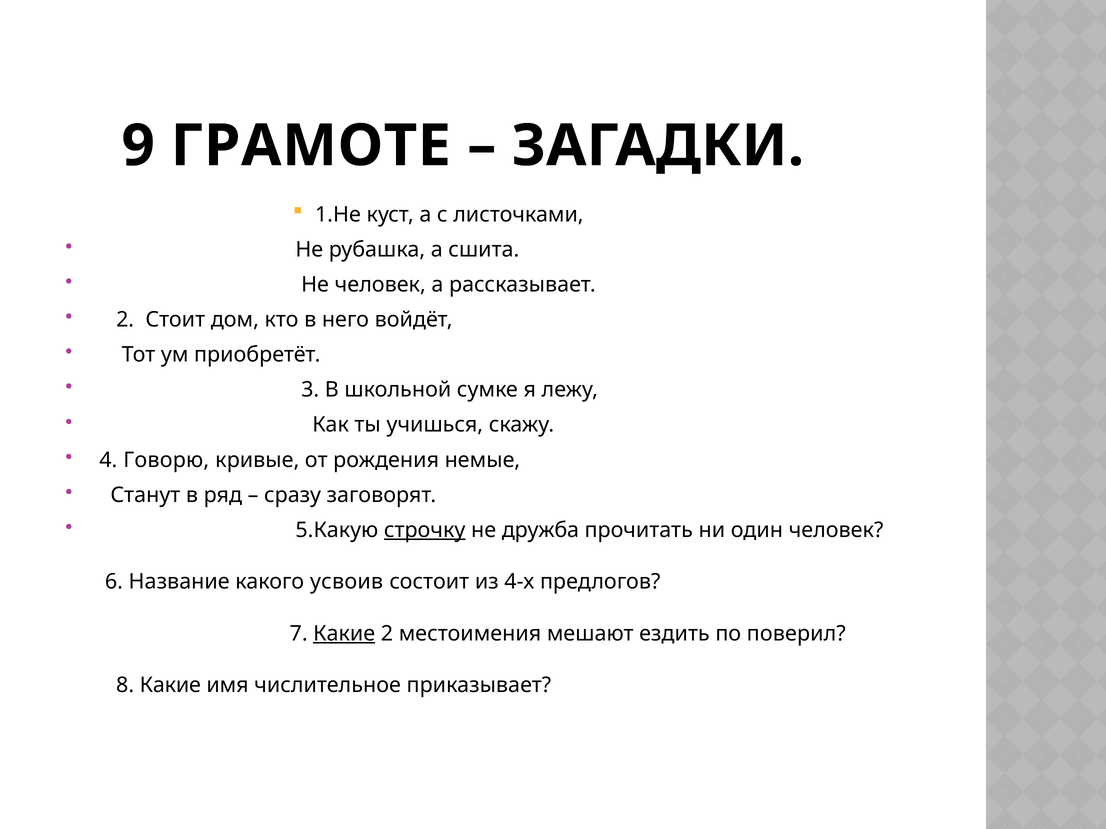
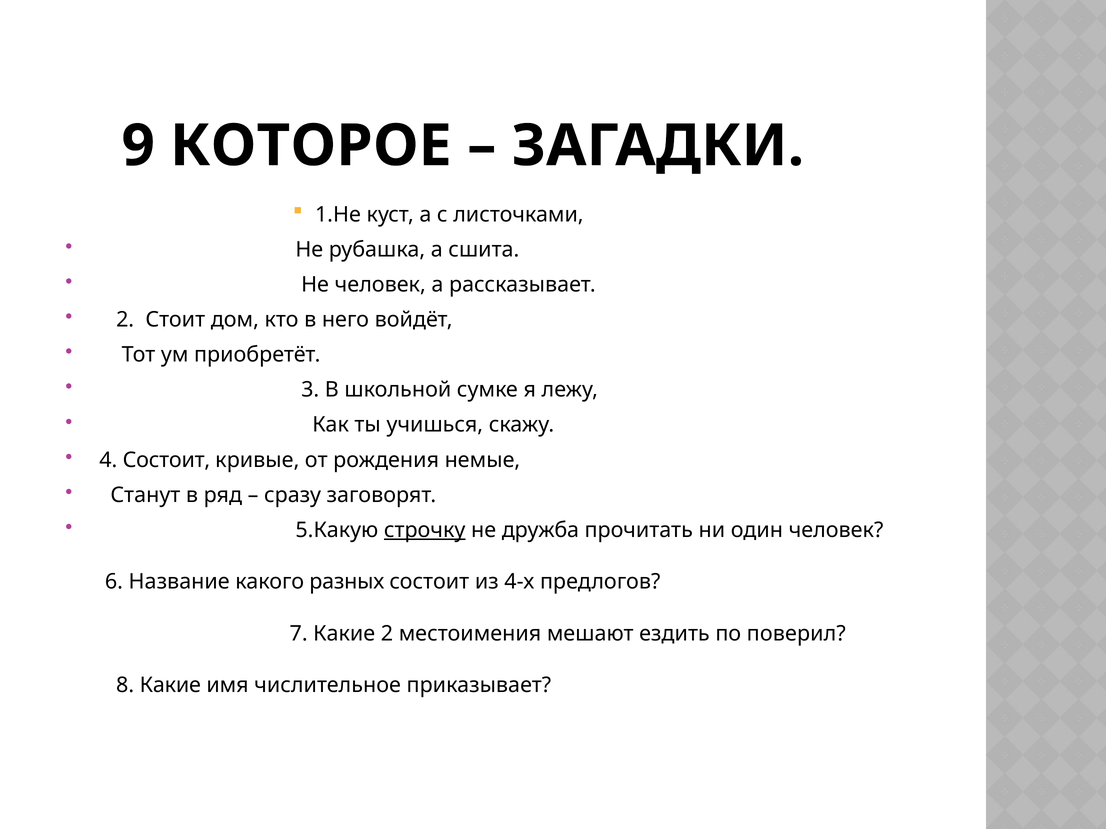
ГРАМОТЕ: ГРАМОТЕ -> КОТОРОЕ (311, 146)
4 Говорю: Говорю -> Состоит (166, 460)
усвоив: усвоив -> разных (347, 582)
Какие underline: present -> none (344, 634)
